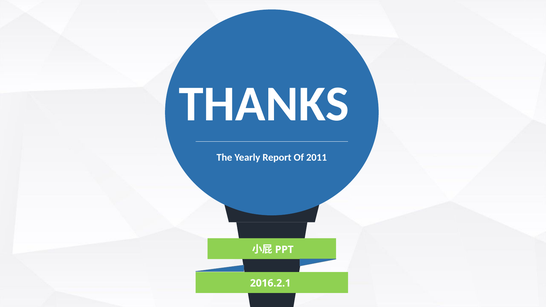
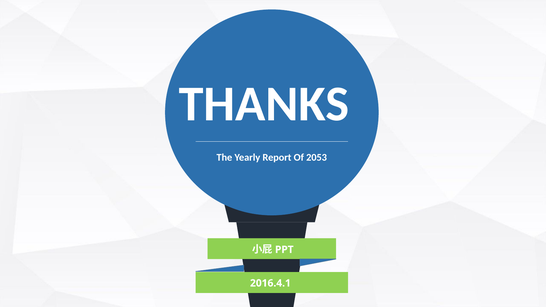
2011: 2011 -> 2053 (317, 157)
2016.2.1: 2016.2.1 -> 2016.4.1 (270, 283)
